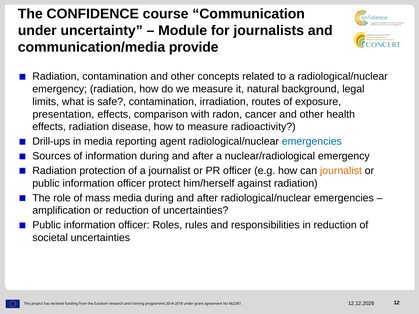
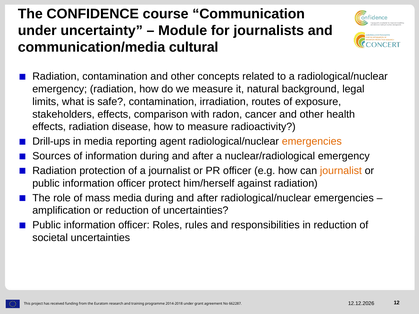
provide: provide -> cultural (194, 47)
presentation: presentation -> stakeholders (63, 114)
emergencies colour: blue -> orange (312, 142)
